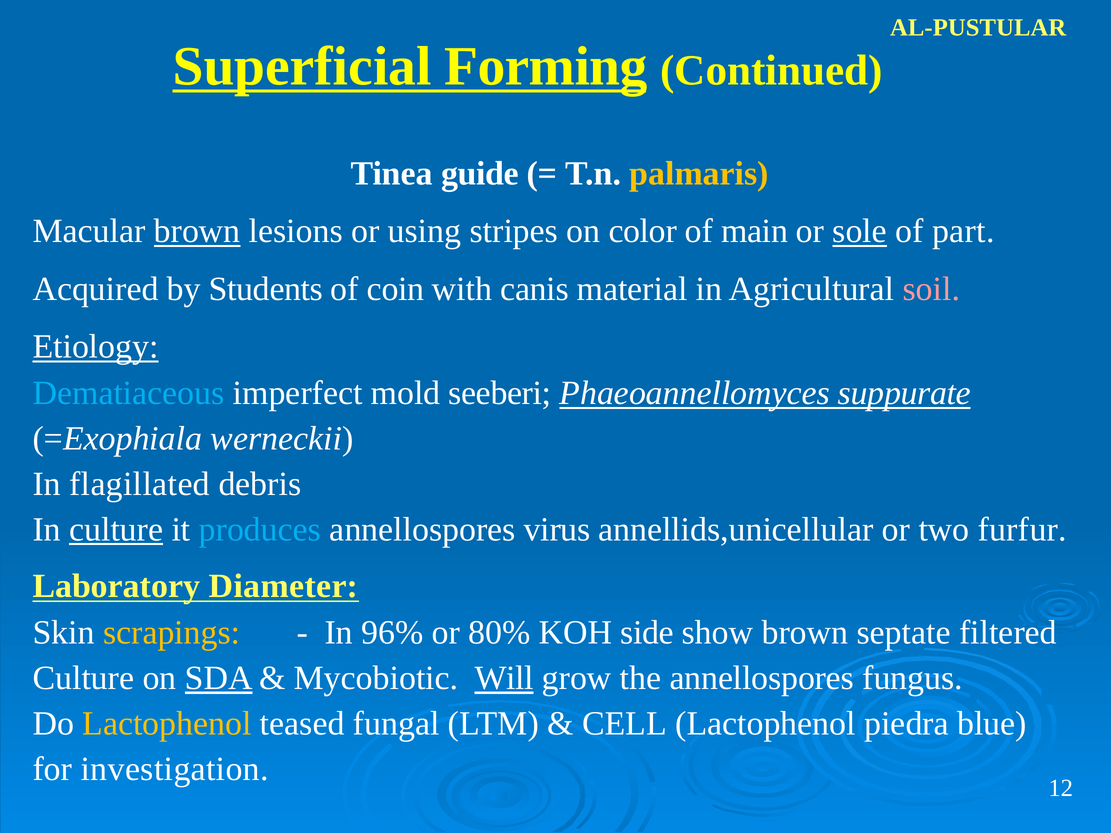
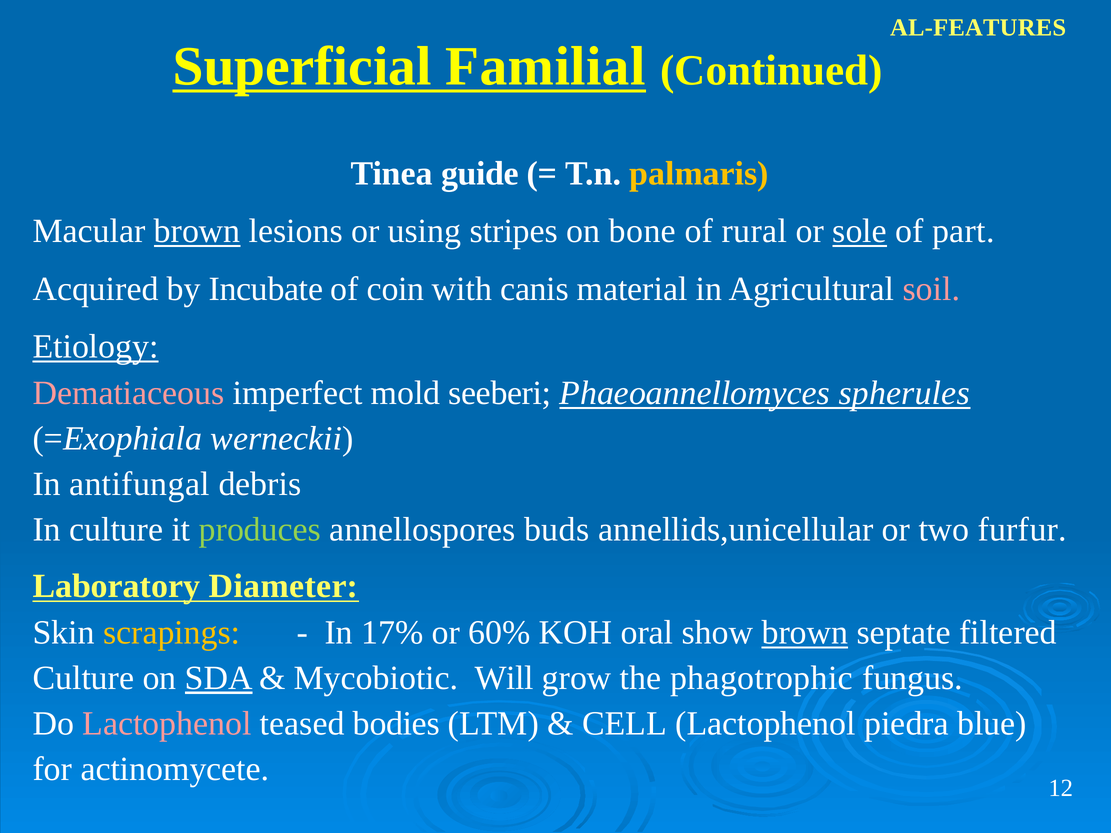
AL-PUSTULAR: AL-PUSTULAR -> AL-FEATURES (978, 27)
Forming: Forming -> Familial (545, 66)
color: color -> bone (642, 231)
main: main -> rural (754, 231)
Students: Students -> Incubate (266, 289)
Dematiaceous colour: light blue -> pink (129, 393)
suppurate: suppurate -> spherules (904, 393)
flagillated: flagillated -> antifungal (140, 484)
culture underline: present -> none (116, 530)
produces colour: light blue -> light green (260, 530)
virus: virus -> buds (557, 530)
96%: 96% -> 17% (392, 633)
80%: 80% -> 60% (500, 633)
side: side -> oral (647, 633)
brown underline: none -> present (805, 633)
Will underline: present -> none (504, 678)
the annellospores: annellospores -> phagotrophic (762, 678)
Lactophenol colour: yellow -> pink (167, 724)
fungal: fungal -> bodies (396, 724)
investigation: investigation -> actinomycete (175, 769)
